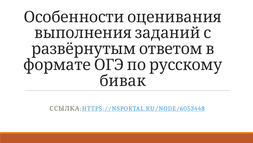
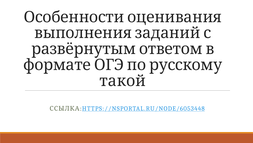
бивак: бивак -> такой (123, 80)
